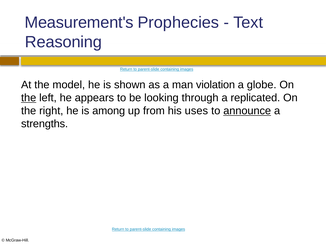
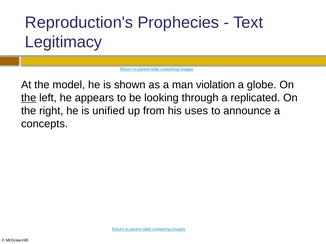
Measurement's: Measurement's -> Reproduction's (79, 23)
Reasoning: Reasoning -> Legitimacy (63, 42)
among: among -> unified (109, 111)
announce underline: present -> none (247, 111)
strengths: strengths -> concepts (45, 124)
